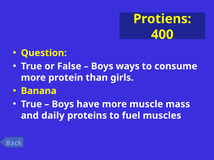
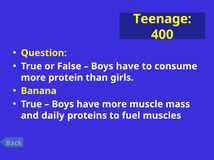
Protiens: Protiens -> Teenage (162, 19)
ways: ways -> have (128, 66)
